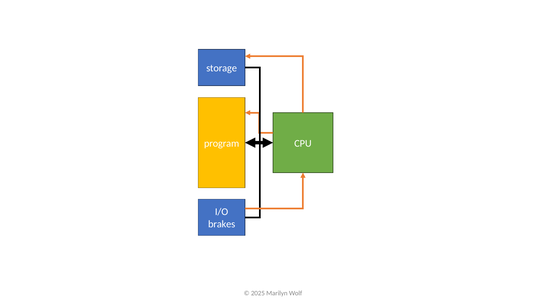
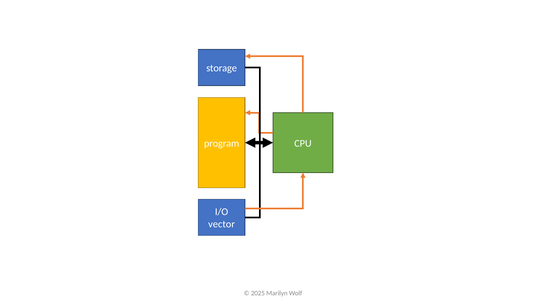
brakes: brakes -> vector (222, 224)
